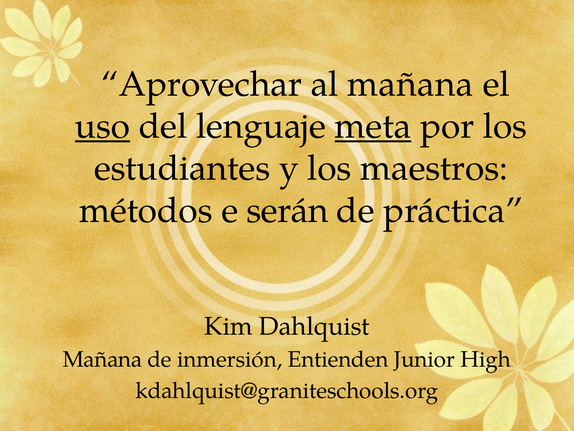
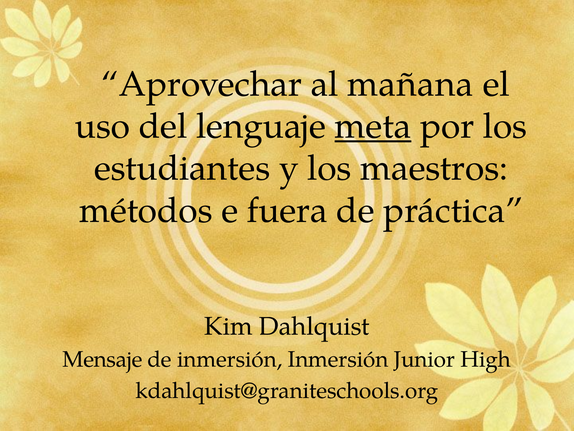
uso underline: present -> none (103, 126)
serán: serán -> fuera (287, 210)
Mañana: Mañana -> Mensaje (103, 359)
inmersión Entienden: Entienden -> Inmersión (338, 359)
